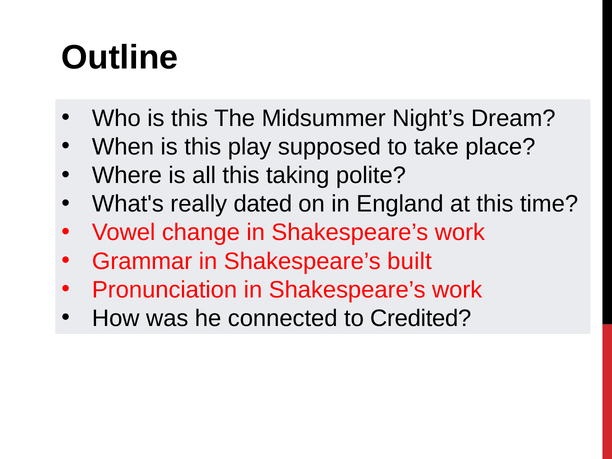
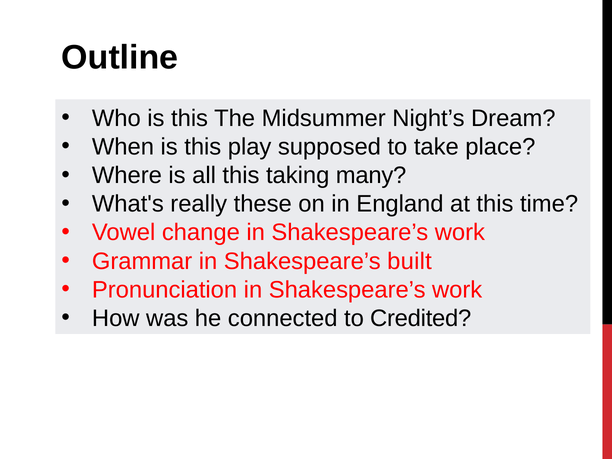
polite: polite -> many (371, 175)
dated: dated -> these (263, 204)
